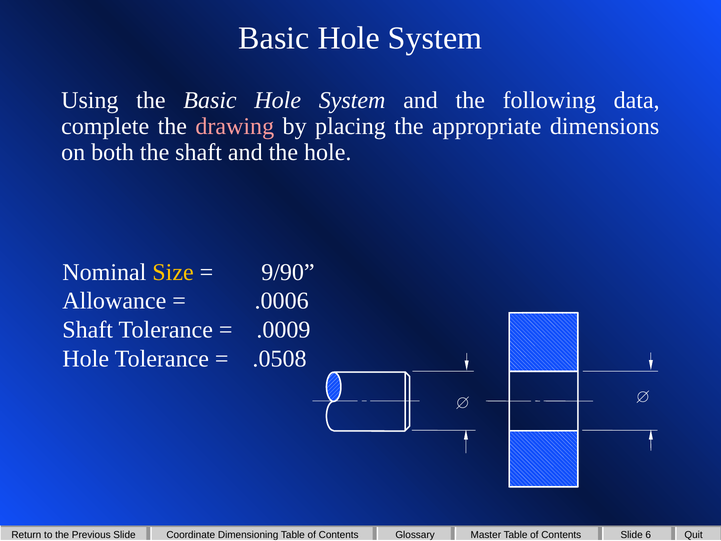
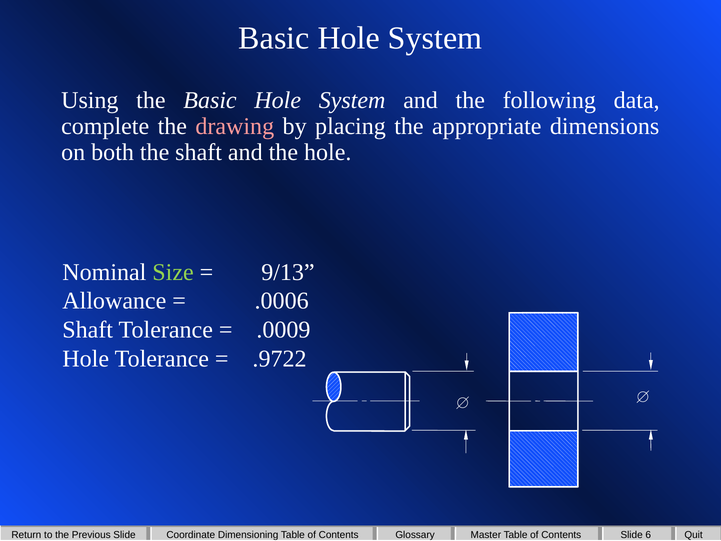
Size colour: yellow -> light green (173, 272)
9/90: 9/90 -> 9/13 (288, 272)
.0508: .0508 -> .9722 (280, 358)
